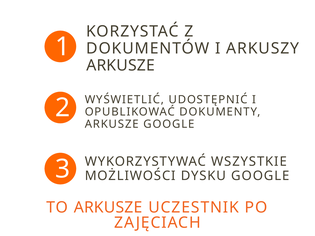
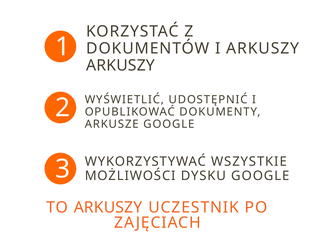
ARKUSZE: ARKUSZE -> ARKUSZY (121, 65)
TO ARKUSZE: ARKUSZE -> ARKUSZY (108, 208)
